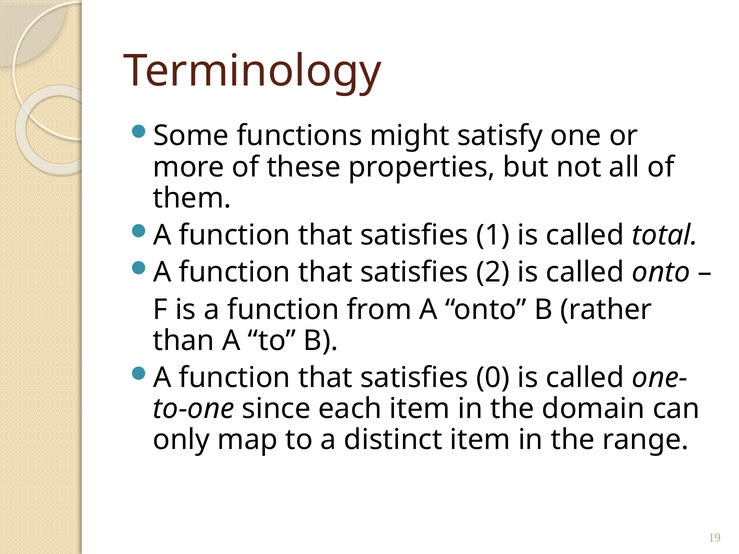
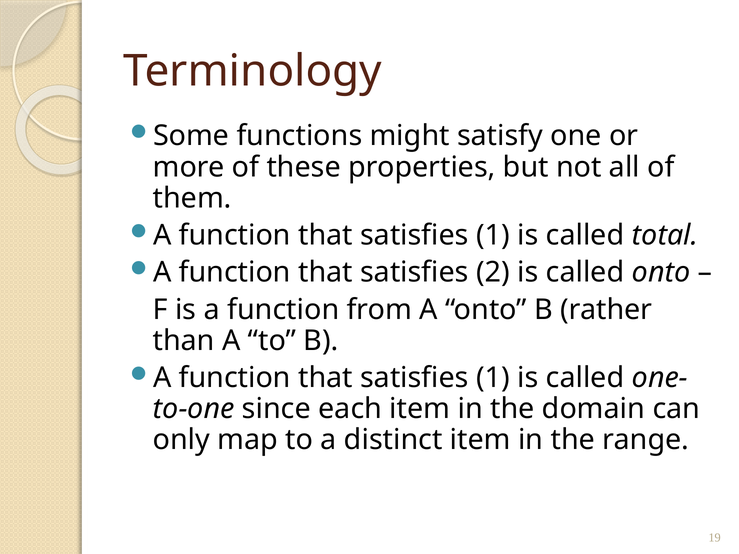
0: 0 -> 1 (493, 378)
